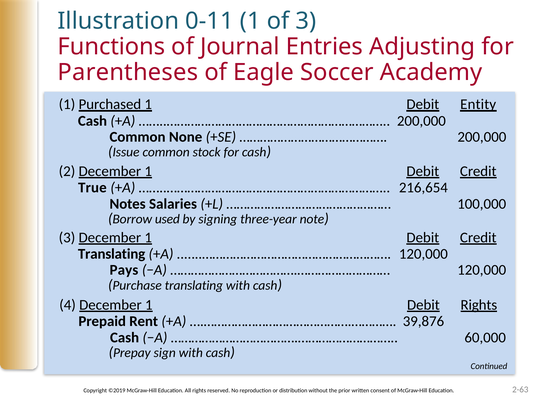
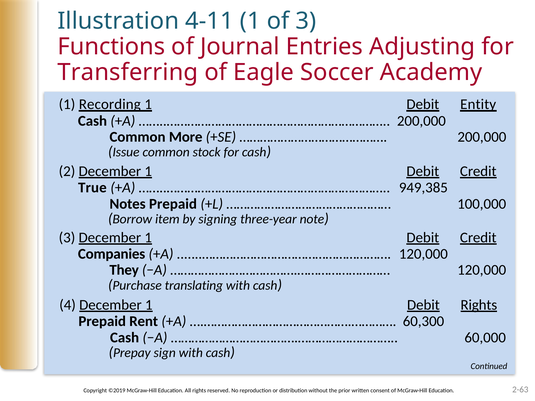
0-11: 0-11 -> 4-11 (209, 21)
Parentheses: Parentheses -> Transferring (128, 72)
Purchased: Purchased -> Recording (110, 104)
None: None -> More (186, 137)
216,654: 216,654 -> 949,385 (423, 188)
Notes Salaries: Salaries -> Prepaid (173, 204)
used: used -> item (167, 219)
Translating: Translating -> Companies (112, 254)
Pays: Pays -> They (124, 270)
39,876: 39,876 -> 60,300 (423, 322)
